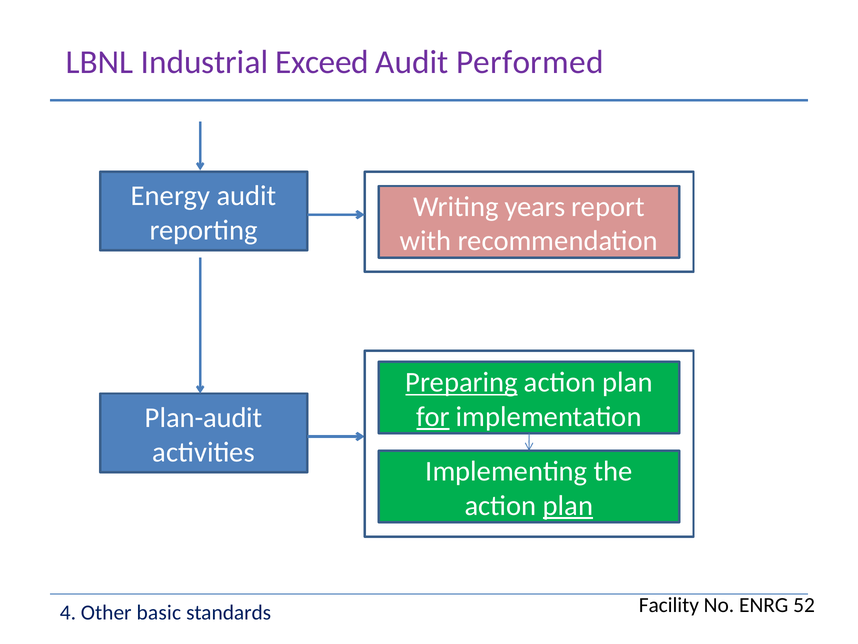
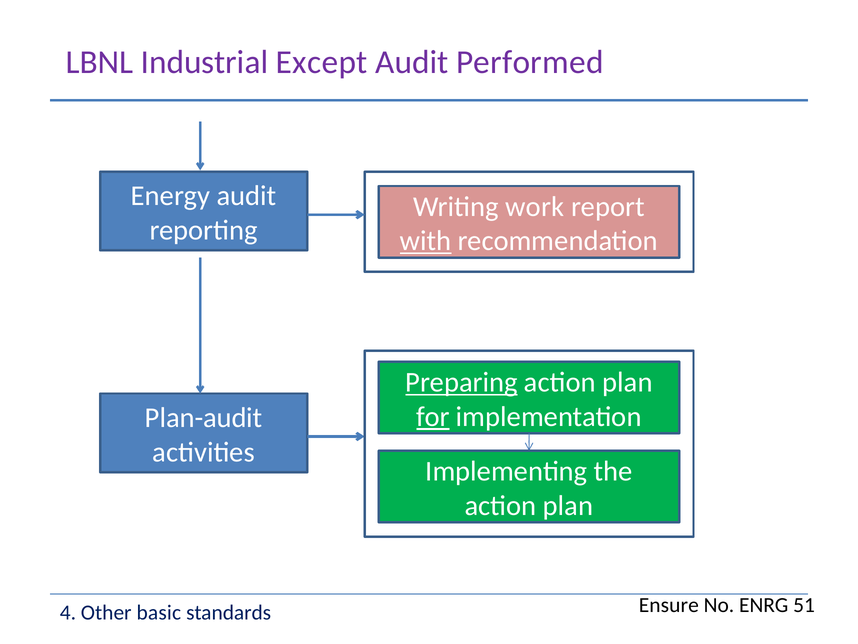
Exceed: Exceed -> Except (322, 62)
years: years -> work (535, 206)
with underline: none -> present (426, 241)
plan underline: present -> none (568, 505)
Facility: Facility -> Ensure (669, 605)
52: 52 -> 51 (804, 605)
